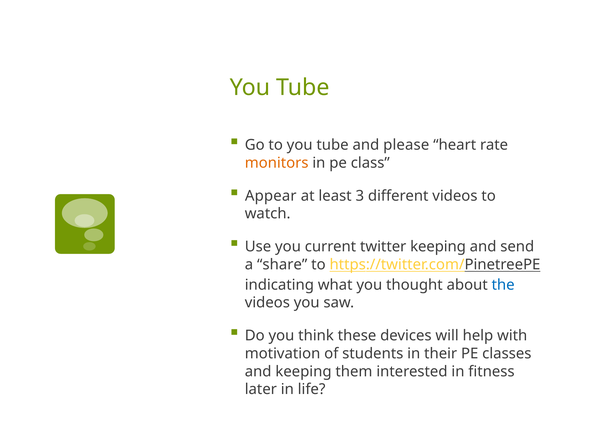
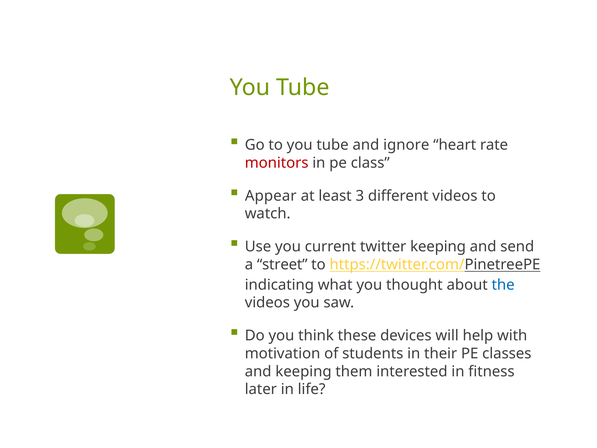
please: please -> ignore (406, 145)
monitors colour: orange -> red (277, 163)
share: share -> street (282, 264)
